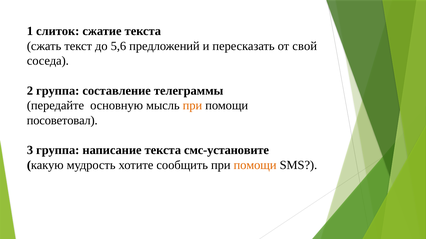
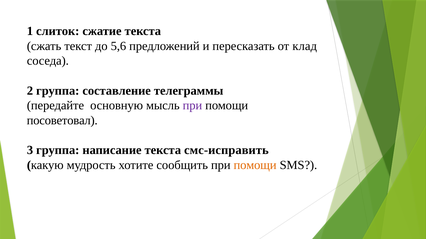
свой: свой -> клад (305, 46)
при colour: orange -> purple (192, 106)
смс-установите: смс-установите -> смс-исправить (226, 151)
